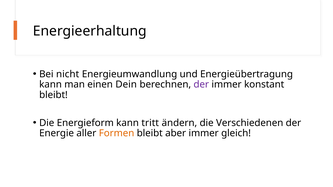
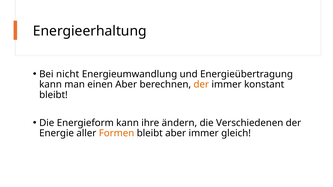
einen Dein: Dein -> Aber (126, 85)
der colour: purple -> orange (201, 85)
tritt: tritt -> ihre (150, 123)
